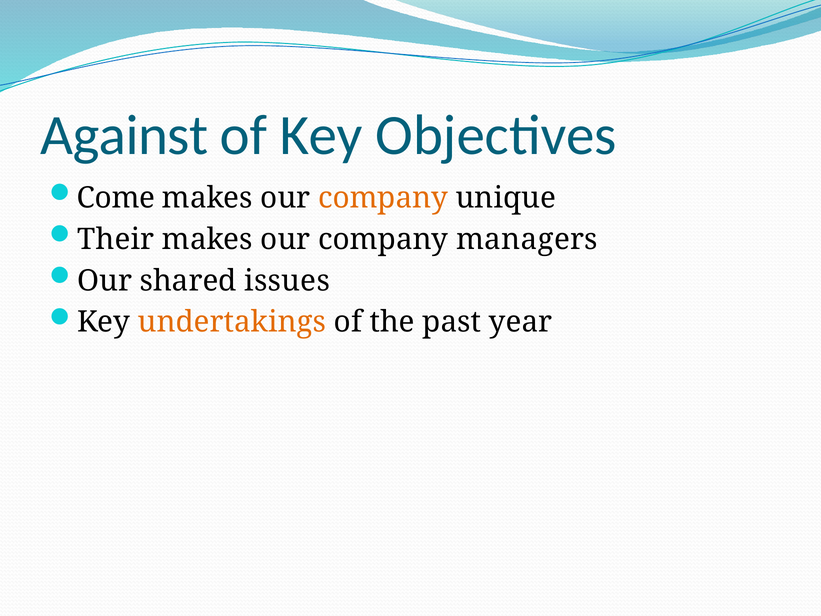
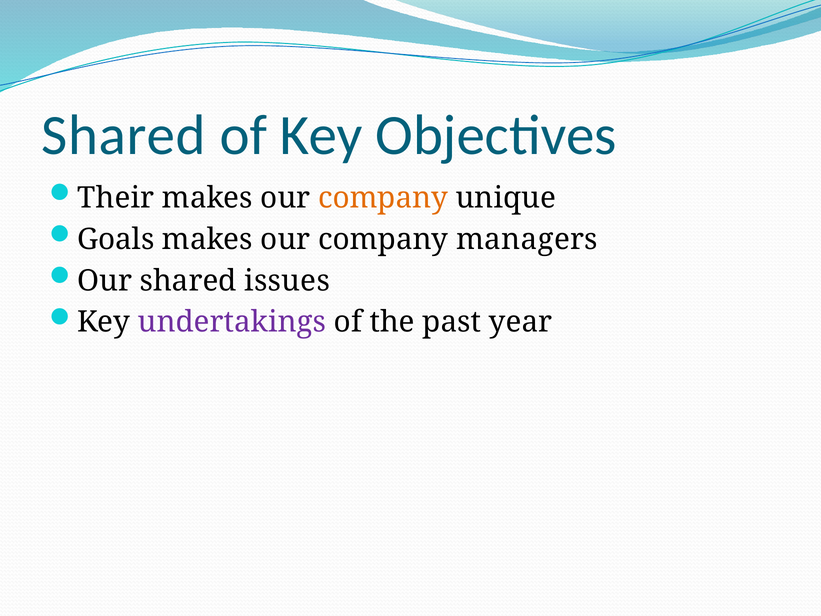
Against: Against -> Shared (124, 136)
Come: Come -> Their (116, 198)
Their: Their -> Goals (116, 239)
undertakings colour: orange -> purple (232, 322)
